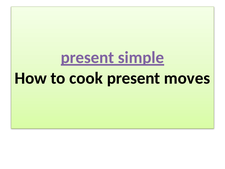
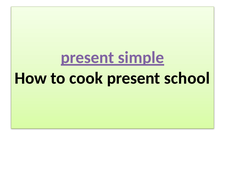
moves: moves -> school (187, 78)
